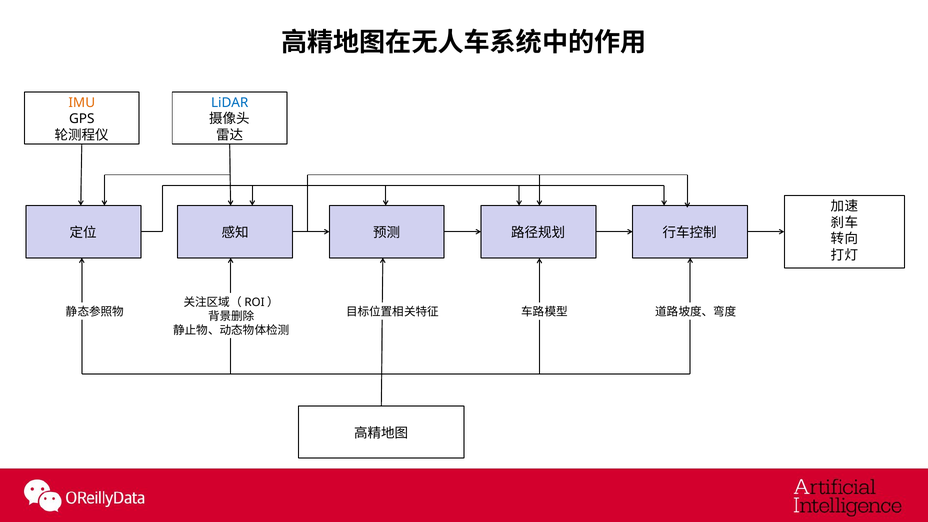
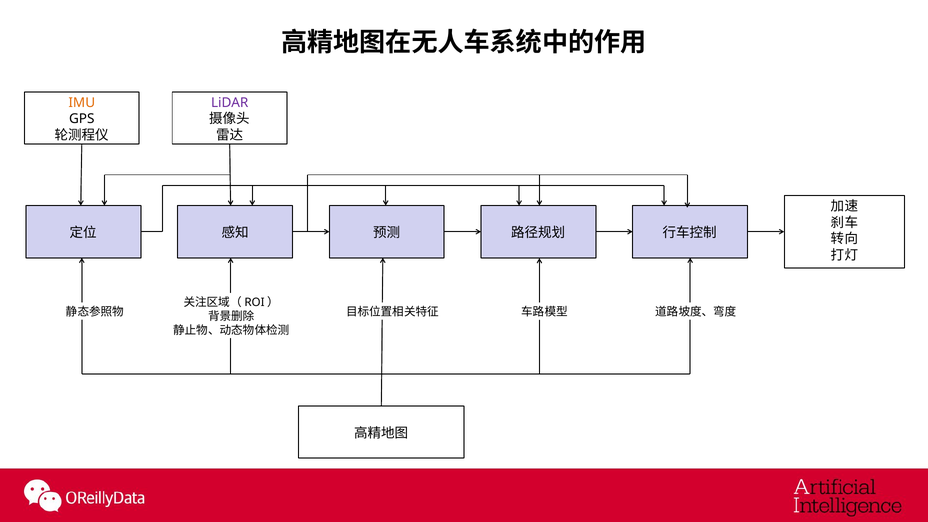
LiDAR colour: blue -> purple (230, 103)
